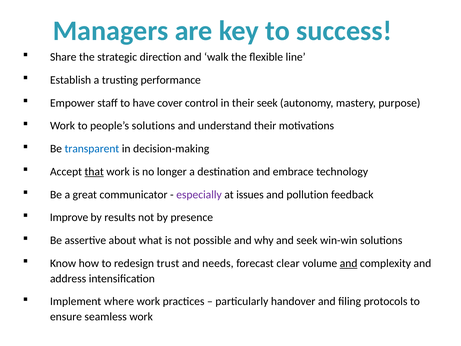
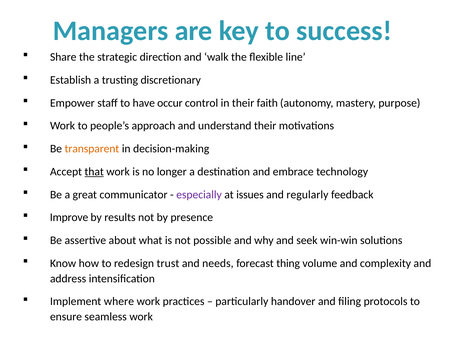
performance: performance -> discretionary (171, 80)
cover: cover -> occur (170, 103)
their seek: seek -> faith (267, 103)
people’s solutions: solutions -> approach (153, 126)
transparent colour: blue -> orange (92, 149)
pollution: pollution -> regularly (307, 194)
clear: clear -> thing (288, 263)
and underline: present -> none (349, 263)
